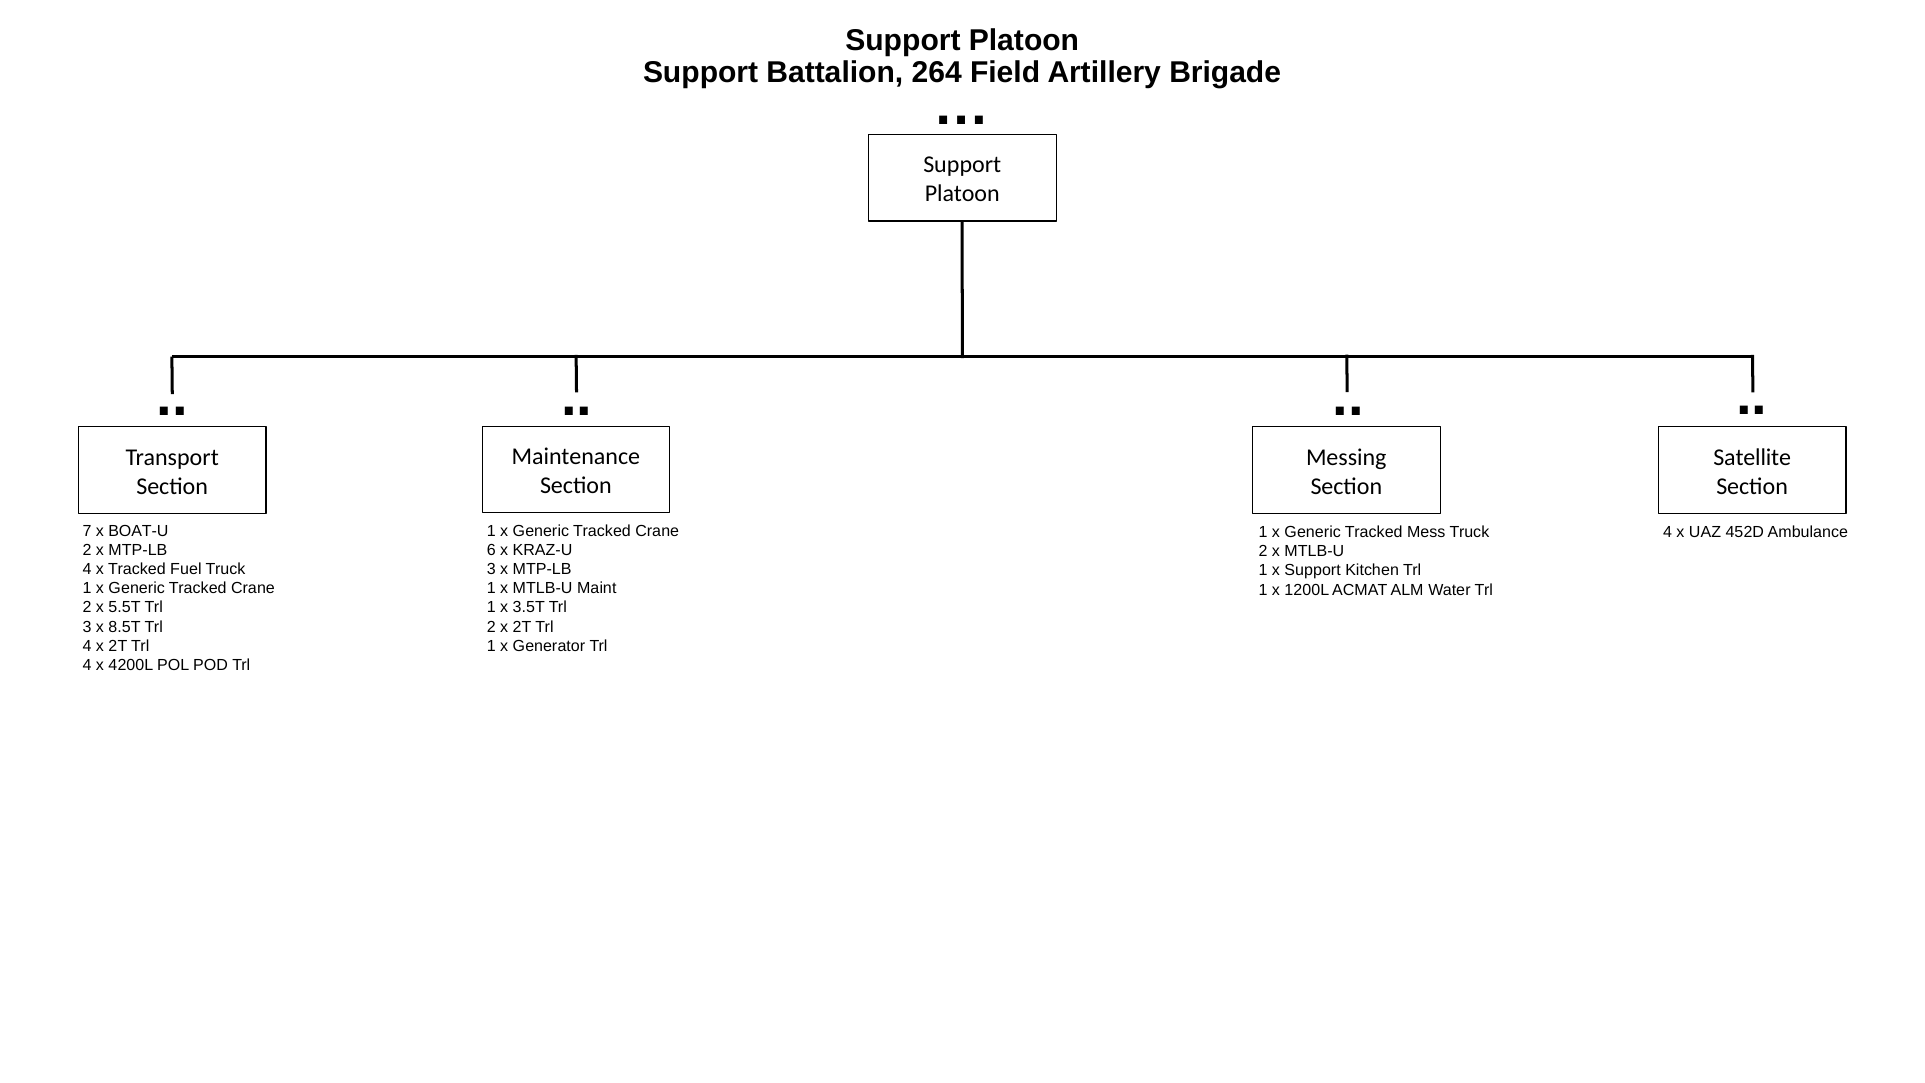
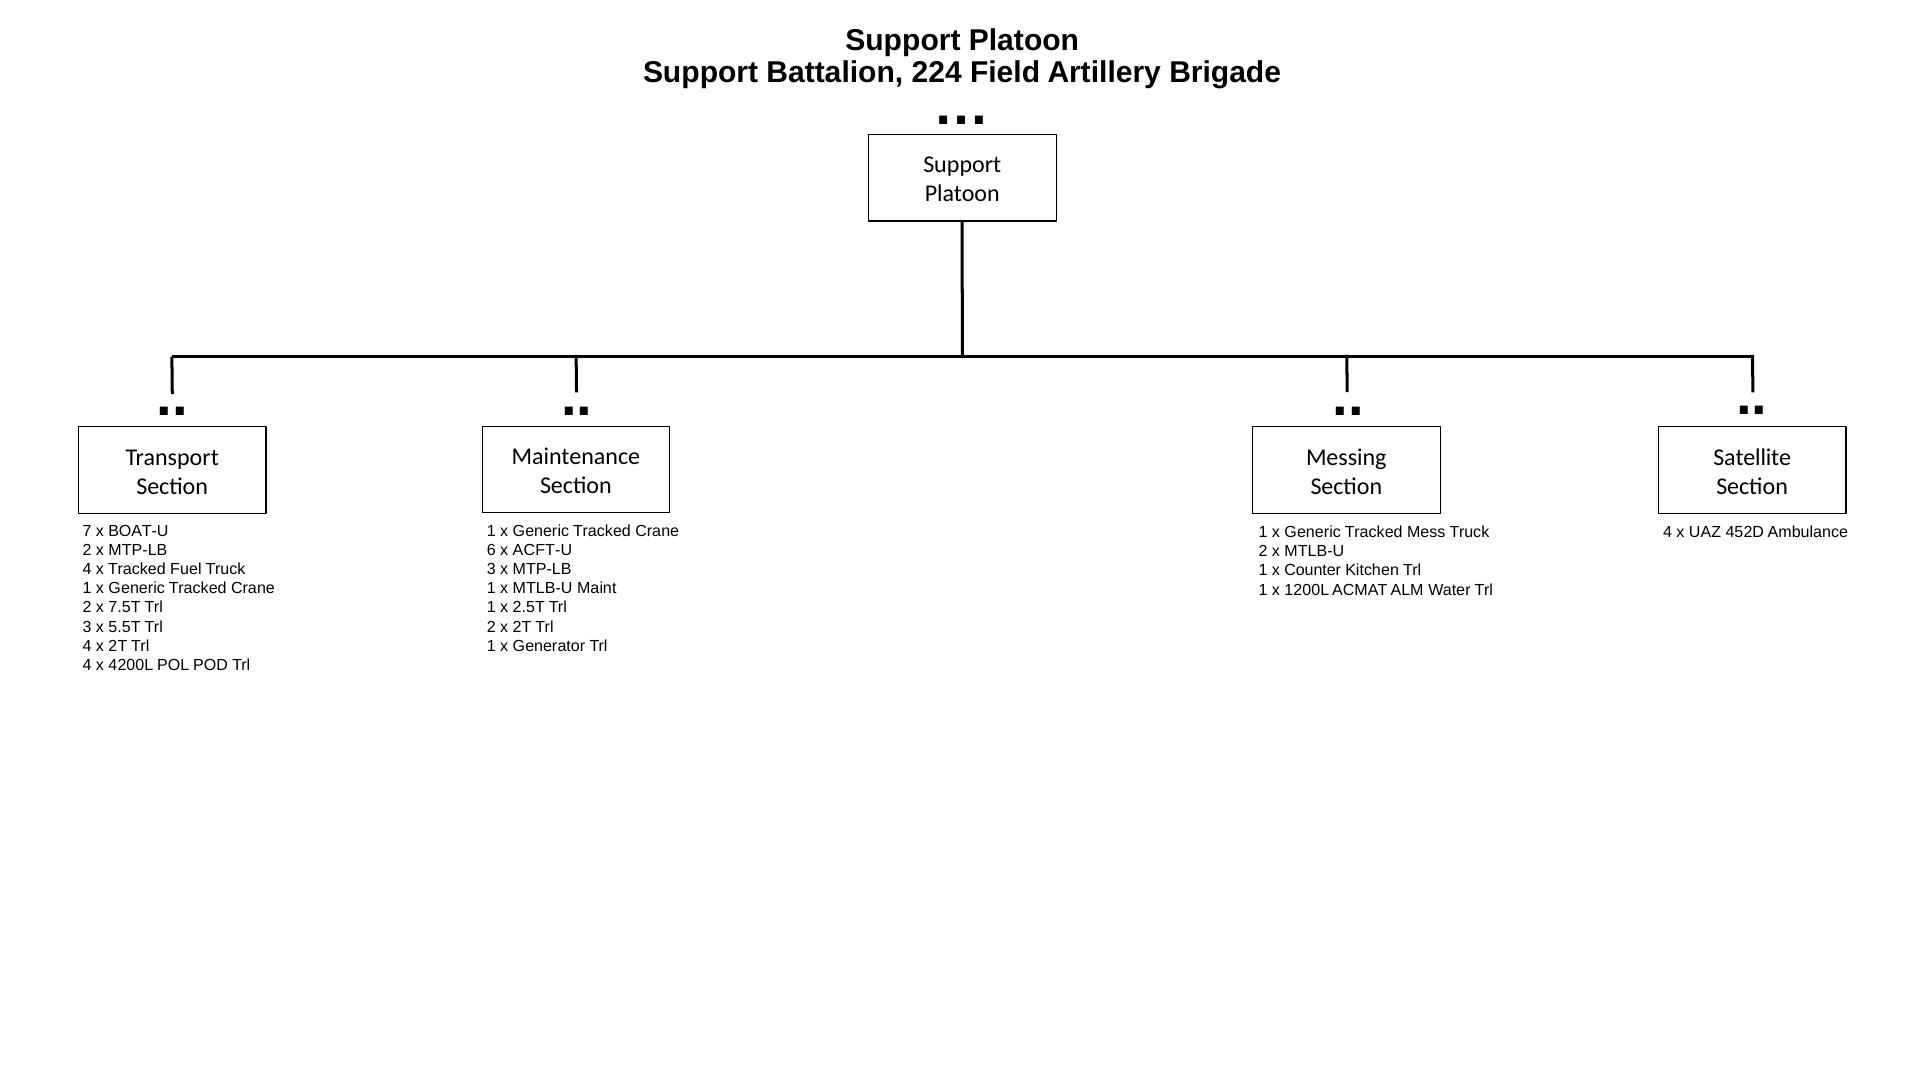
264: 264 -> 224 (937, 73)
KRAZ-U: KRAZ-U -> ACFT-U (542, 550)
x Support: Support -> Counter (1313, 571)
5.5T: 5.5T -> 7.5T (125, 608)
3.5T: 3.5T -> 2.5T (529, 608)
8.5T: 8.5T -> 5.5T (125, 627)
